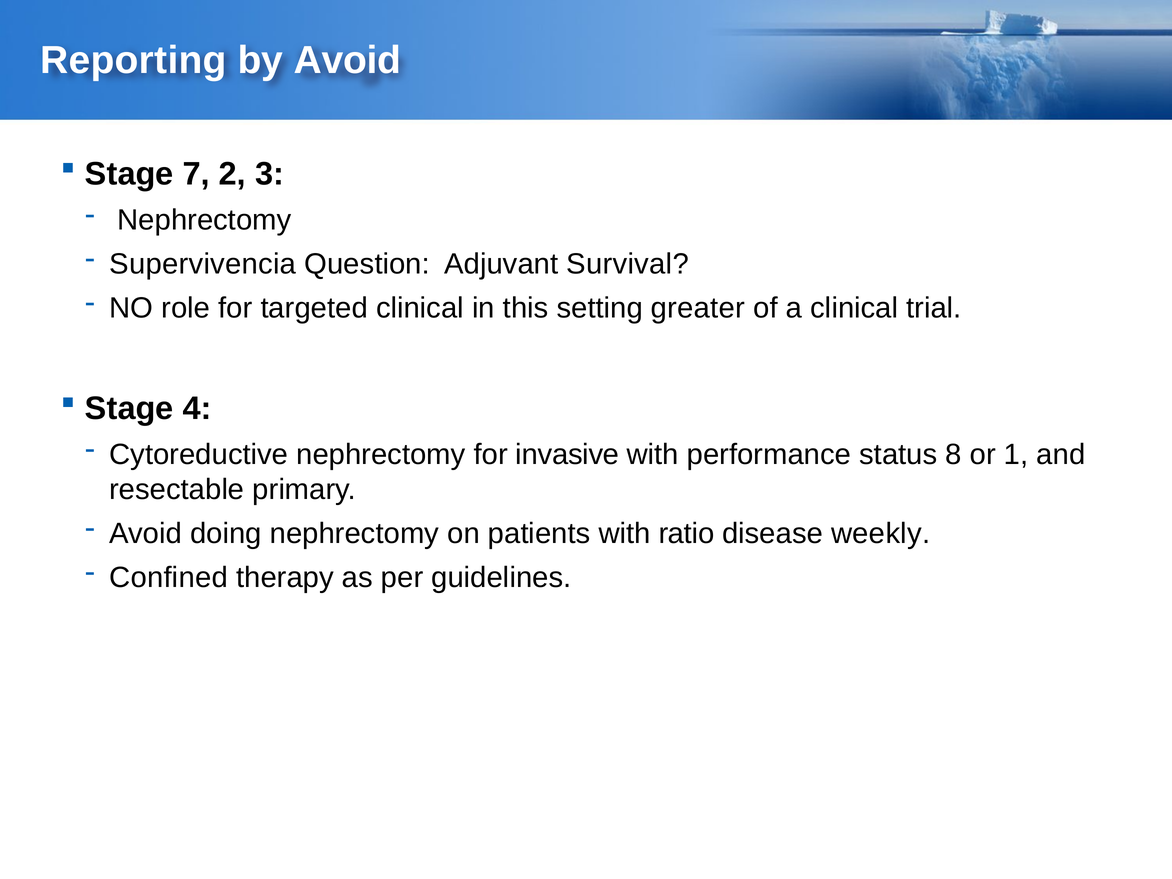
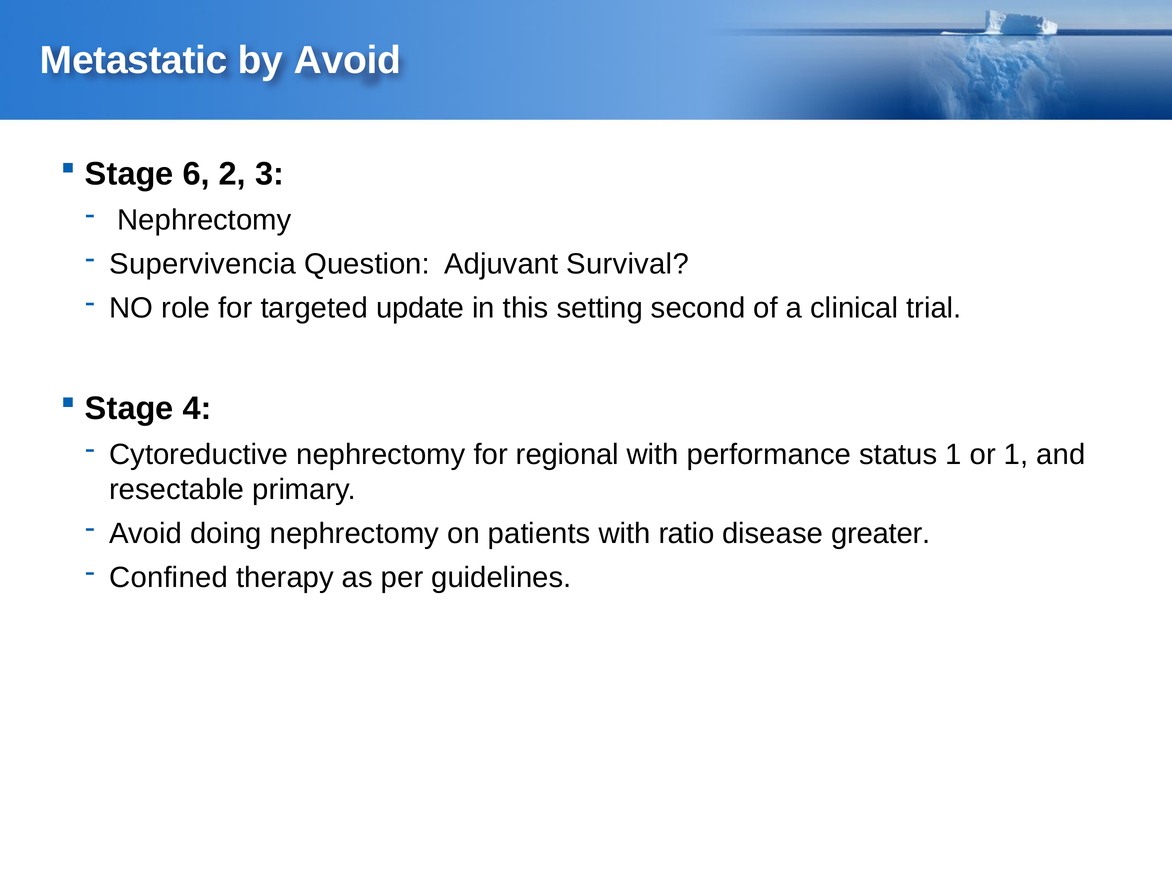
Reporting: Reporting -> Metastatic (134, 60)
7: 7 -> 6 (196, 174)
targeted clinical: clinical -> update (420, 308)
greater: greater -> second (698, 308)
invasive: invasive -> regional (567, 454)
status 8: 8 -> 1 (954, 454)
weekly: weekly -> greater (881, 534)
